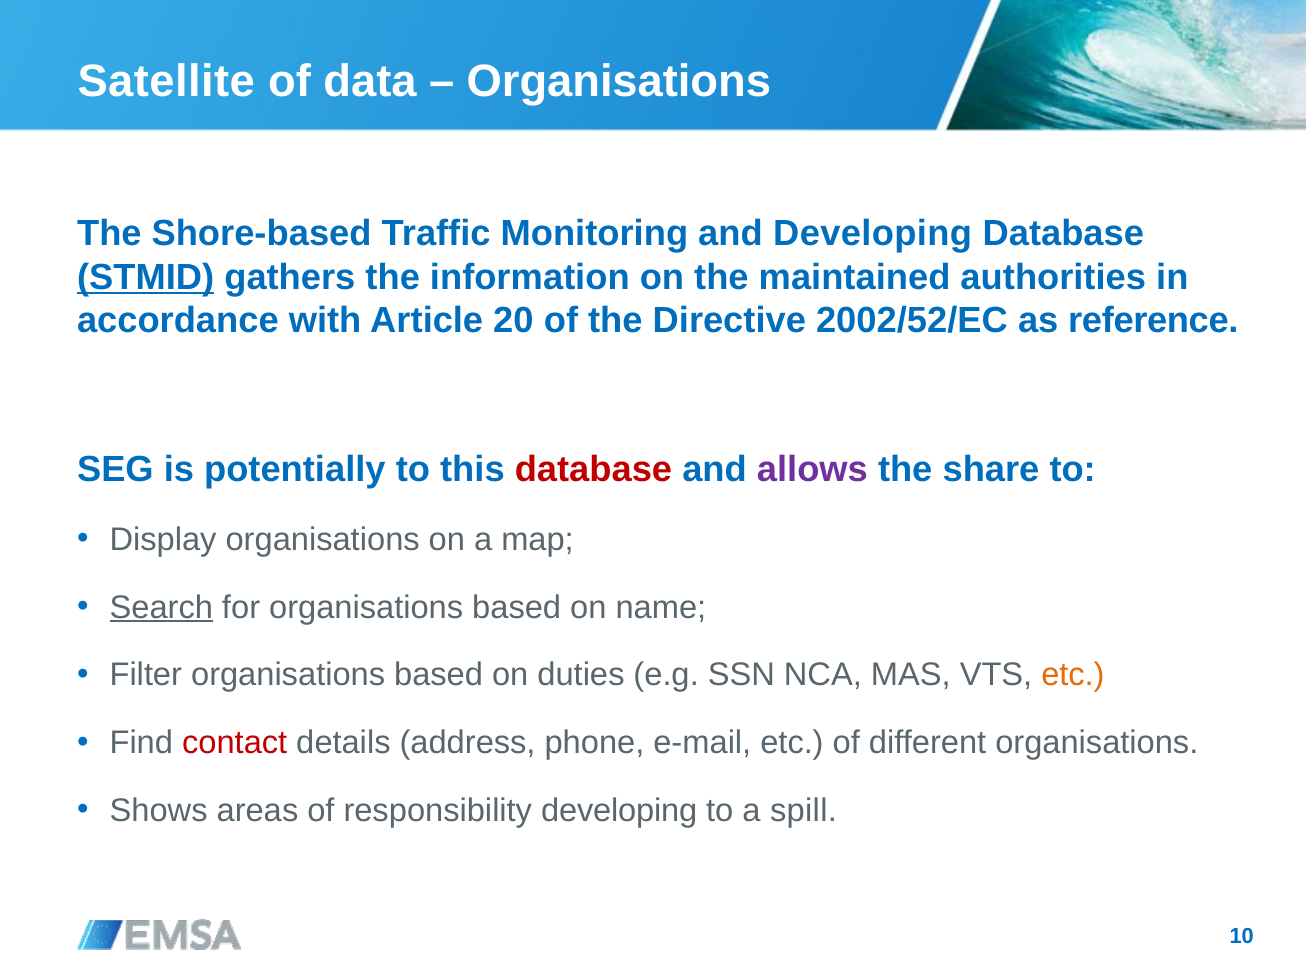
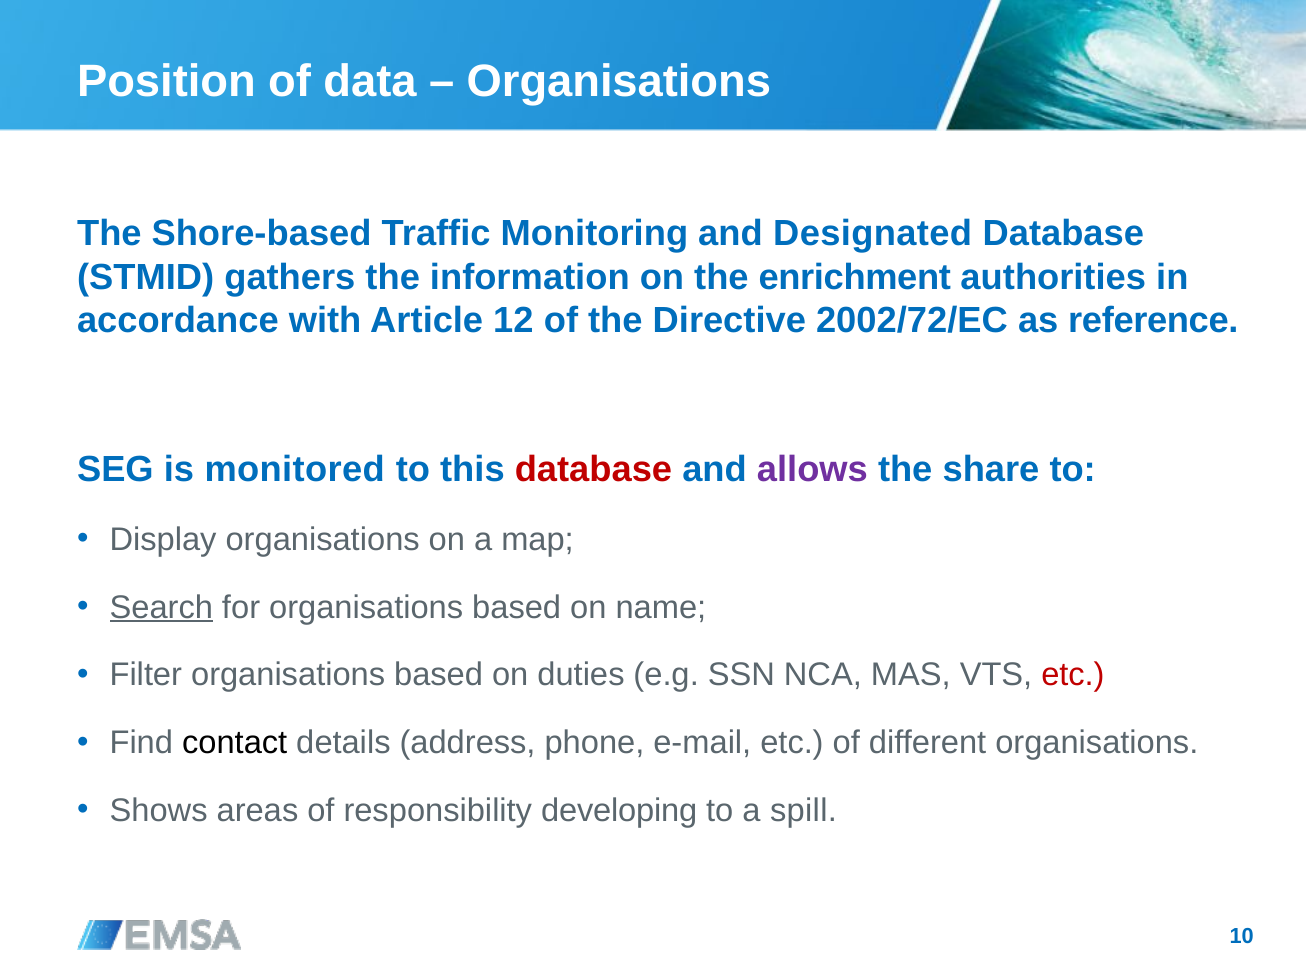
Satellite: Satellite -> Position (166, 82)
and Developing: Developing -> Designated (873, 233)
STMID underline: present -> none (146, 277)
maintained: maintained -> enrichment (855, 277)
20: 20 -> 12 (513, 321)
2002/52/EC: 2002/52/EC -> 2002/72/EC (912, 321)
potentially: potentially -> monitored (295, 469)
etc colour: orange -> red (1073, 675)
contact colour: red -> black (235, 743)
